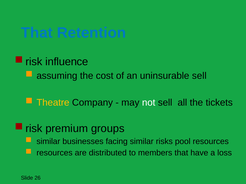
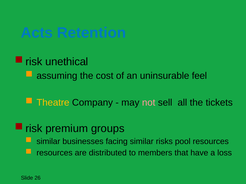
That: That -> Acts (37, 33)
influence: influence -> unethical (67, 62)
uninsurable sell: sell -> feel (199, 76)
not colour: white -> pink (149, 103)
